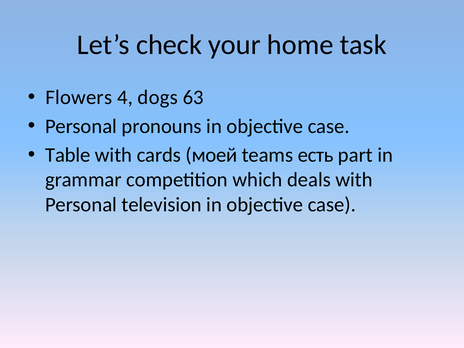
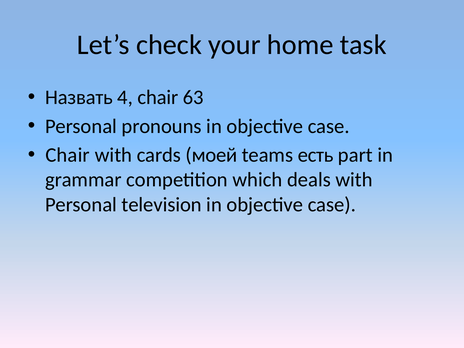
Flowers: Flowers -> Назвать (79, 97)
4 dogs: dogs -> chair (158, 97)
Table: Table -> Chair (68, 155)
